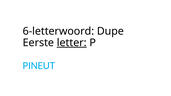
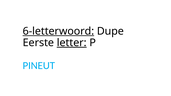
6-letterwoord underline: none -> present (58, 31)
